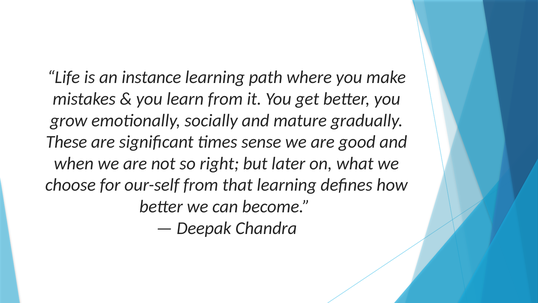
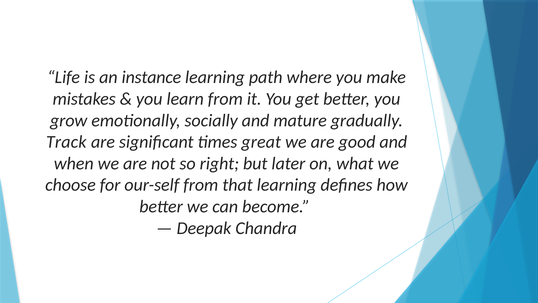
These: These -> Track (66, 142)
sense: sense -> great (261, 142)
